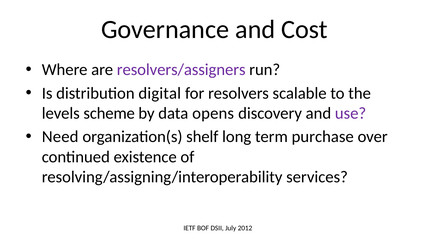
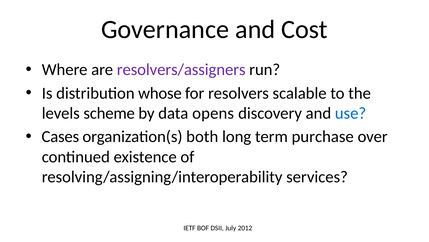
digital: digital -> whose (160, 93)
use colour: purple -> blue (351, 113)
Need: Need -> Cases (60, 136)
shelf: shelf -> both (202, 136)
